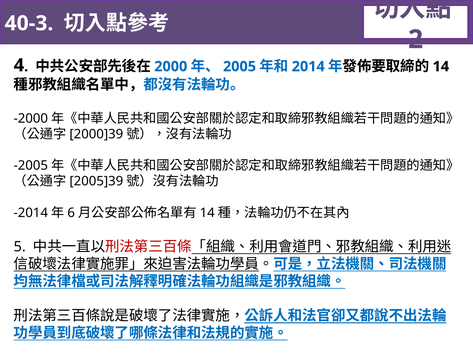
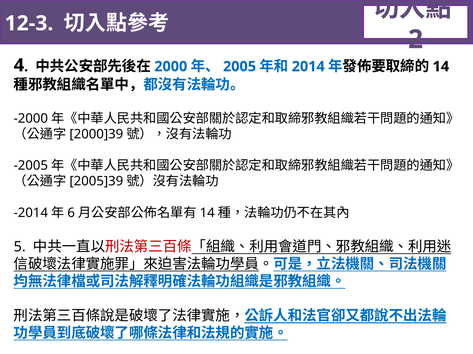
40-3: 40-3 -> 12-3 (29, 23)
